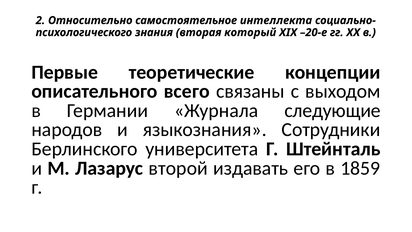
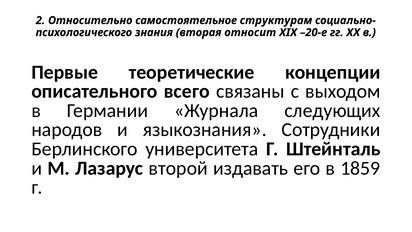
интеллекта: интеллекта -> структурам (276, 20)
который: который -> относит (250, 32)
следующие: следующие -> следующих (332, 110)
